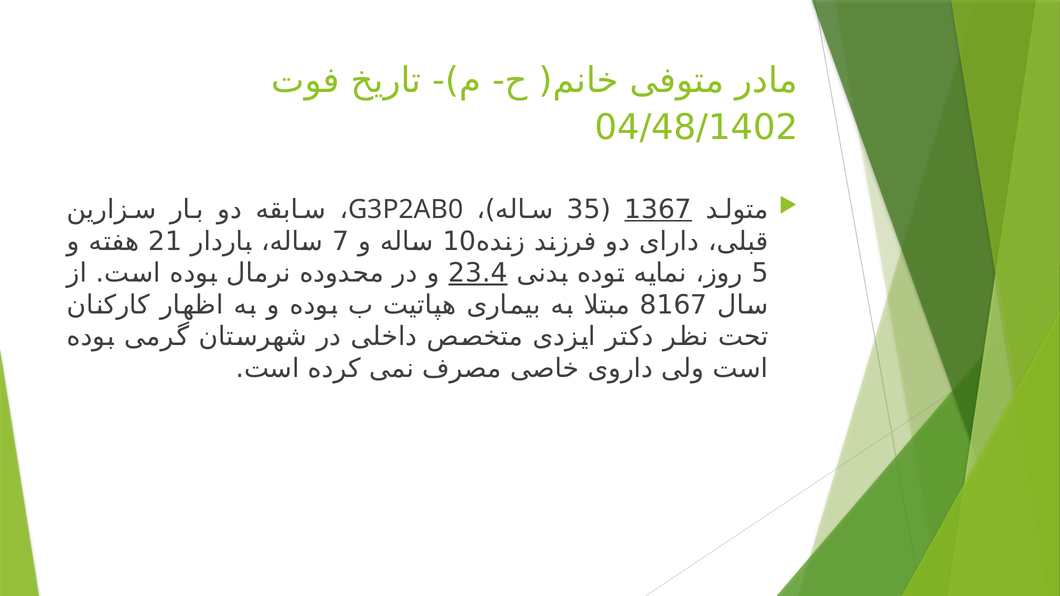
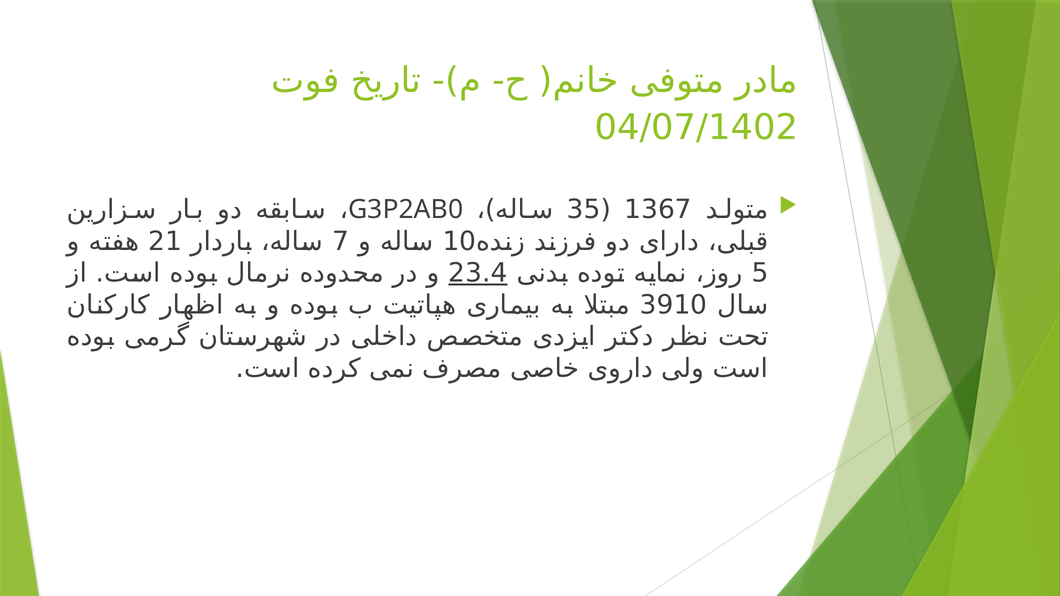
04/48/1402: 04/48/1402 -> 04/07/1402 (696, 127)
1367 underline: present -> none (658, 210)
8167: 8167 -> 3910 (674, 305)
